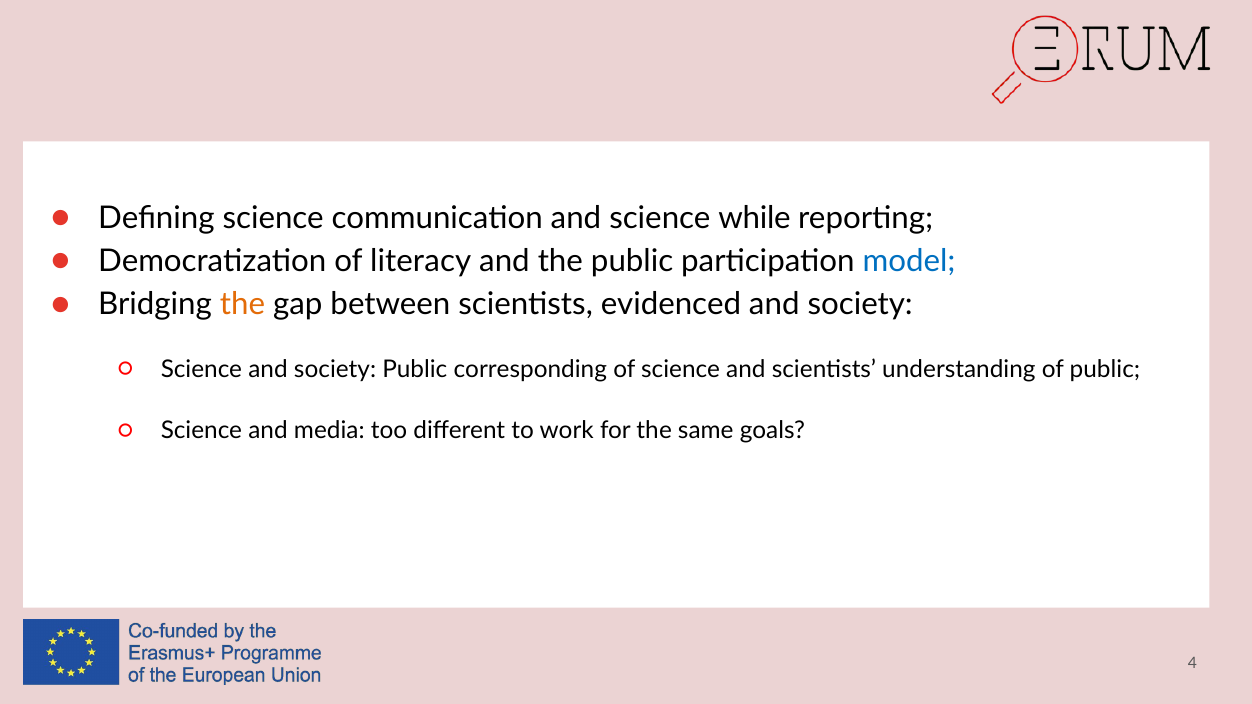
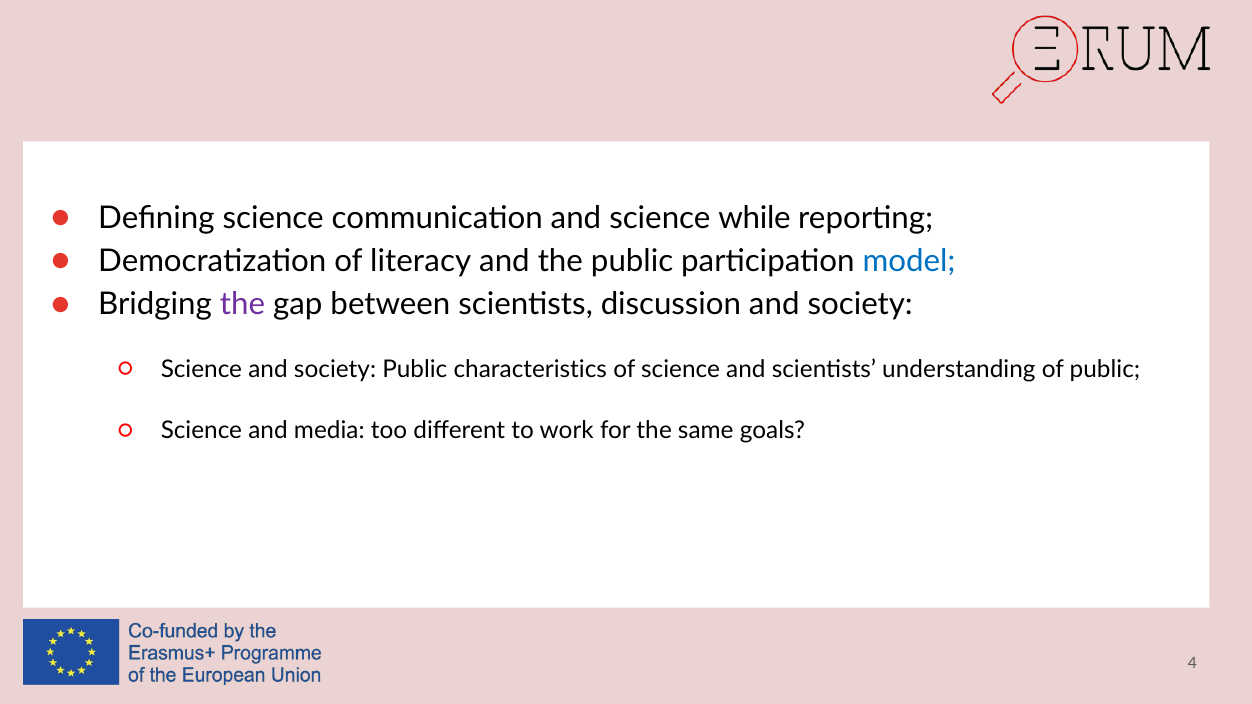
the colour: orange -> purple (243, 304)
evidenced: evidenced -> discussion (671, 304)
corresponding: corresponding -> characteristics (530, 369)
